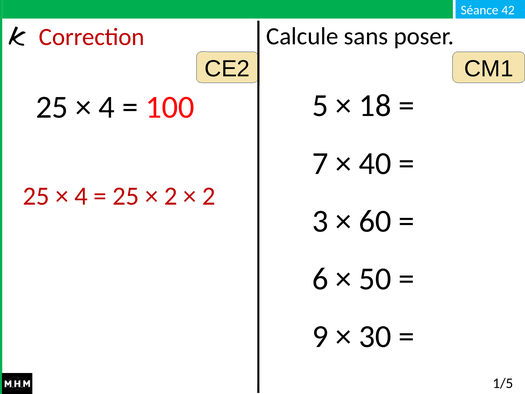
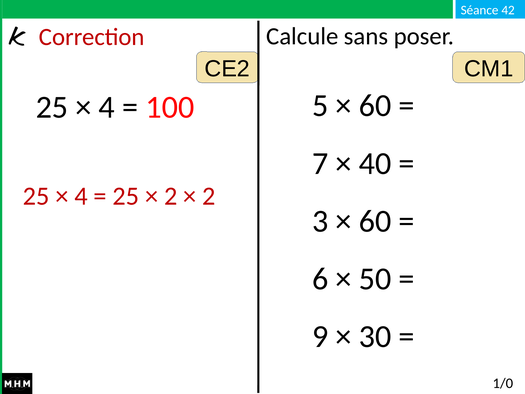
18: 18 -> 60 (375, 106)
1/5: 1/5 -> 1/0 (503, 383)
